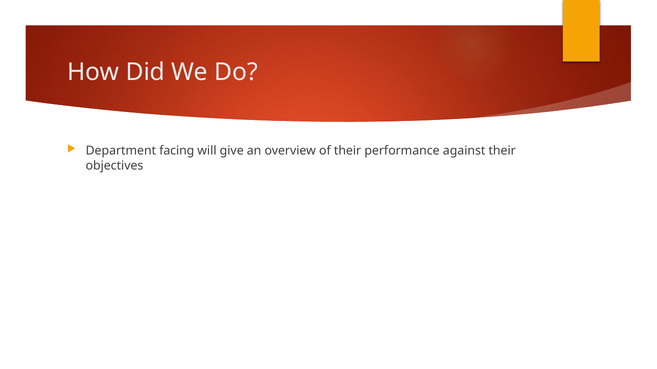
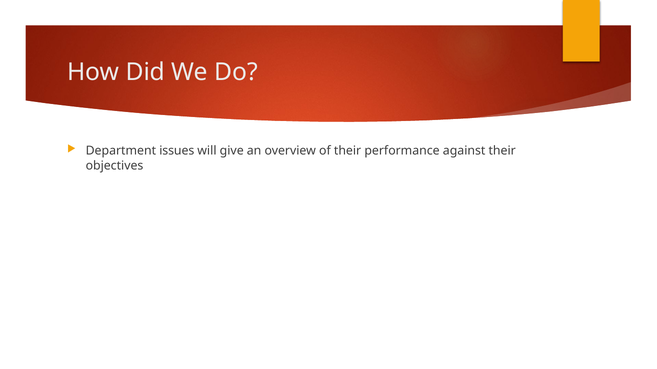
facing: facing -> issues (177, 151)
